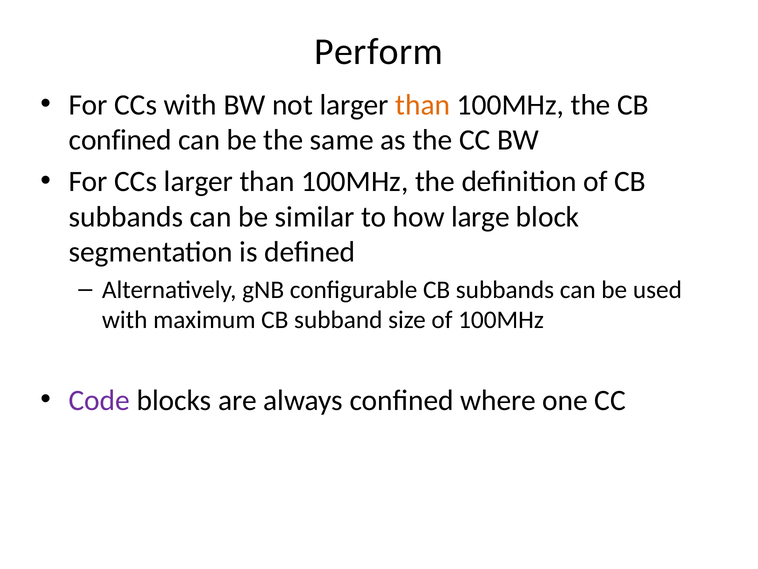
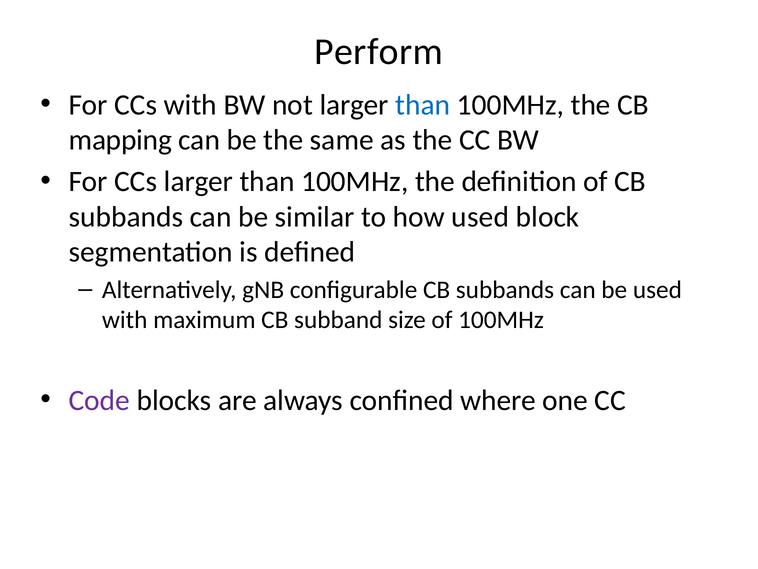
than colour: orange -> blue (423, 105)
confined: confined -> mapping (120, 140)
how large: large -> used (480, 217)
